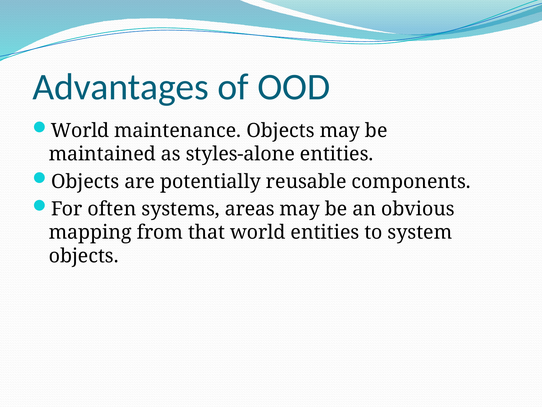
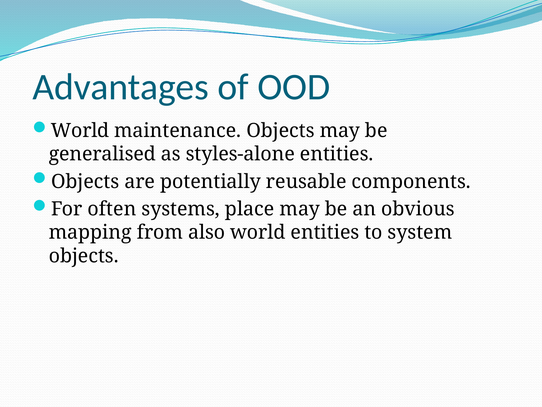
maintained: maintained -> generalised (102, 154)
areas: areas -> place (250, 209)
that: that -> also (207, 232)
